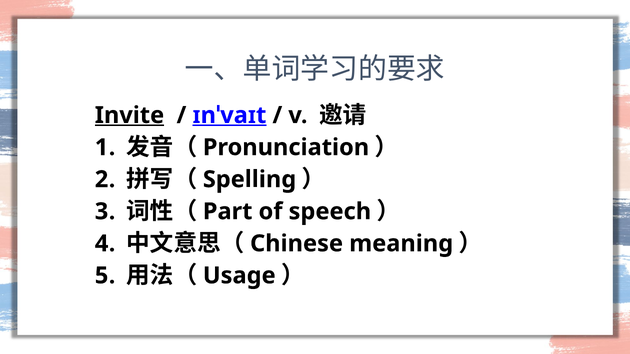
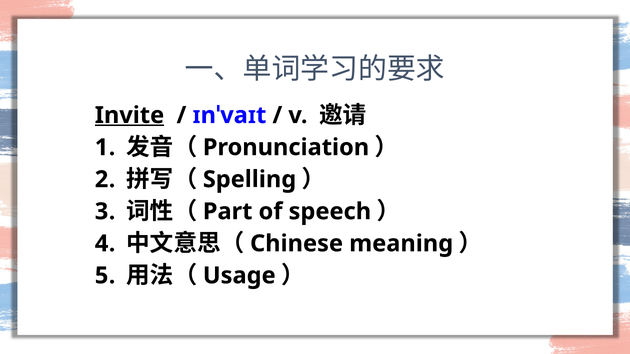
ɪnˈvaɪt underline: present -> none (229, 115)
